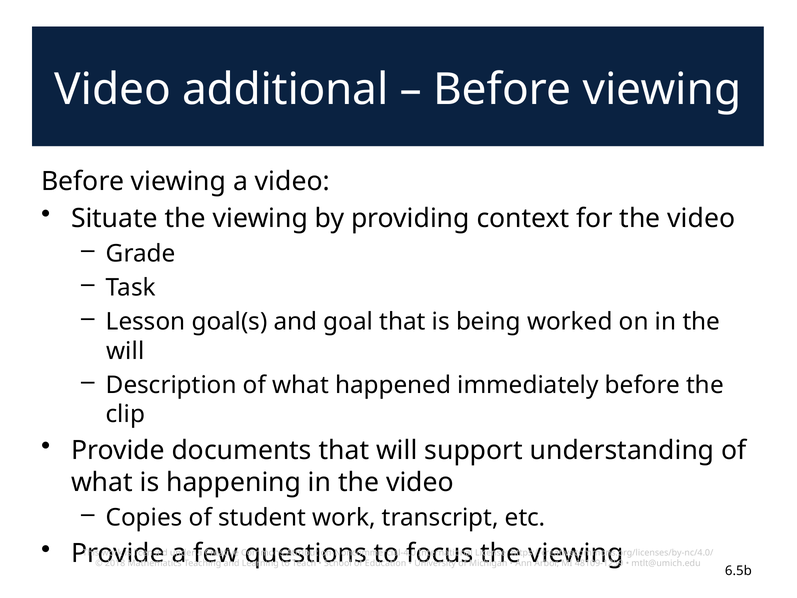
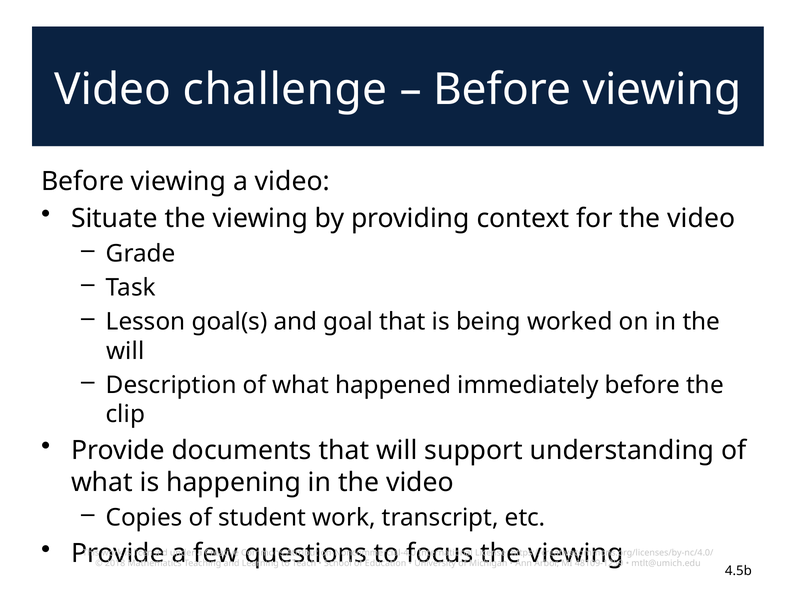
additional: additional -> challenge (285, 89)
6.5b: 6.5b -> 4.5b (738, 571)
